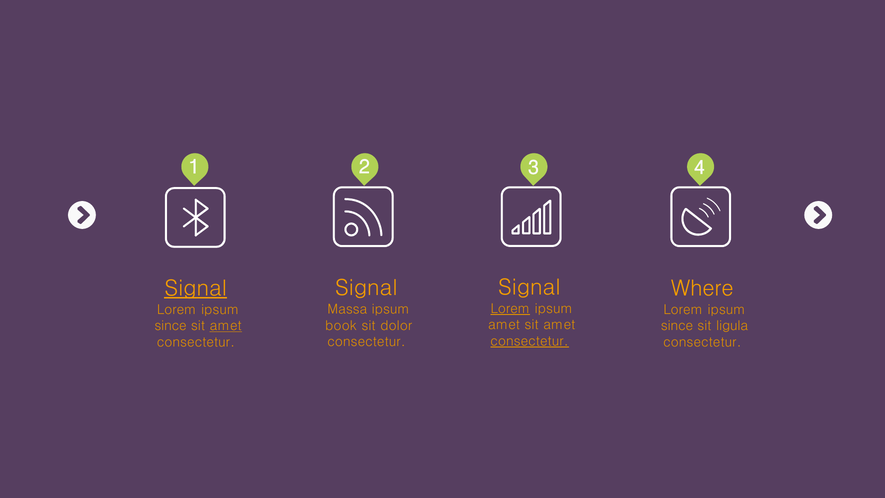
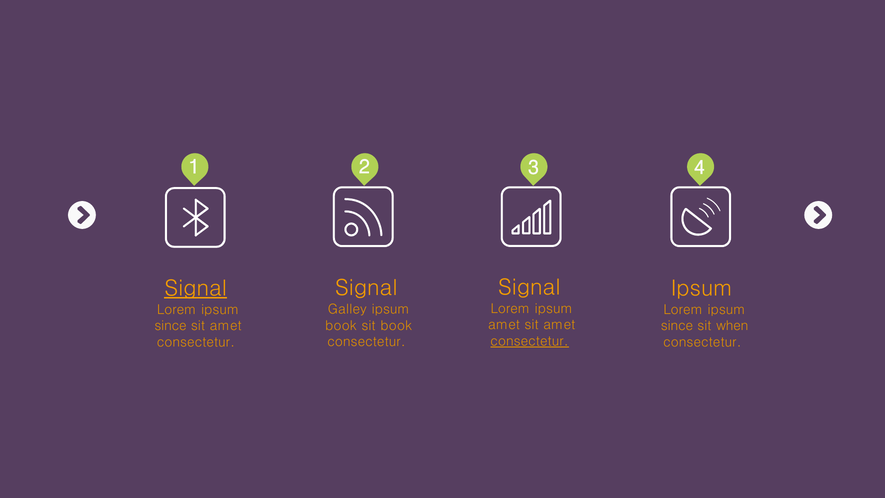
Where: Where -> Ipsum (702, 288)
Lorem underline: present -> none (510, 309)
Massa: Massa -> Galley (347, 309)
sit dolor: dolor -> book (396, 325)
amet underline: present -> none (226, 326)
ligula: ligula -> when (732, 326)
